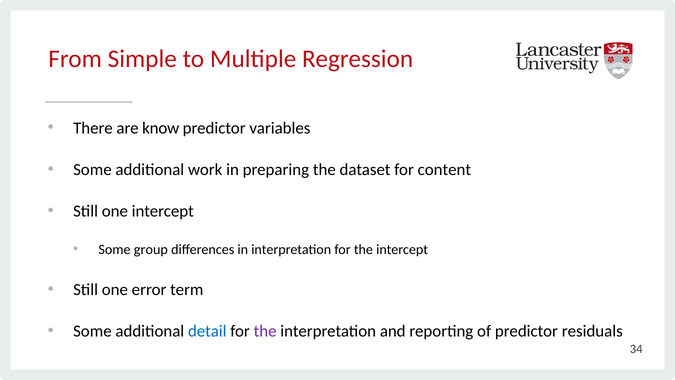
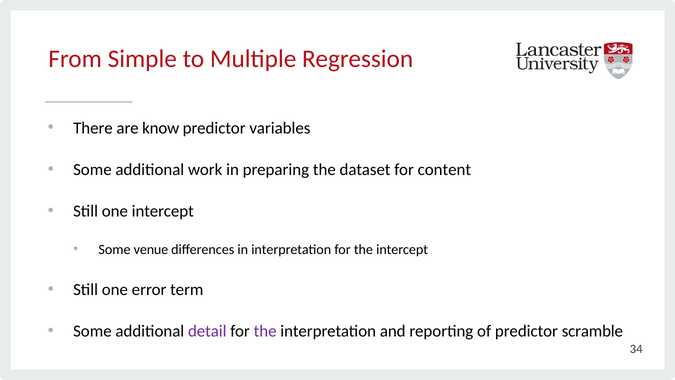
group: group -> venue (151, 249)
detail colour: blue -> purple (207, 331)
residuals: residuals -> scramble (592, 331)
